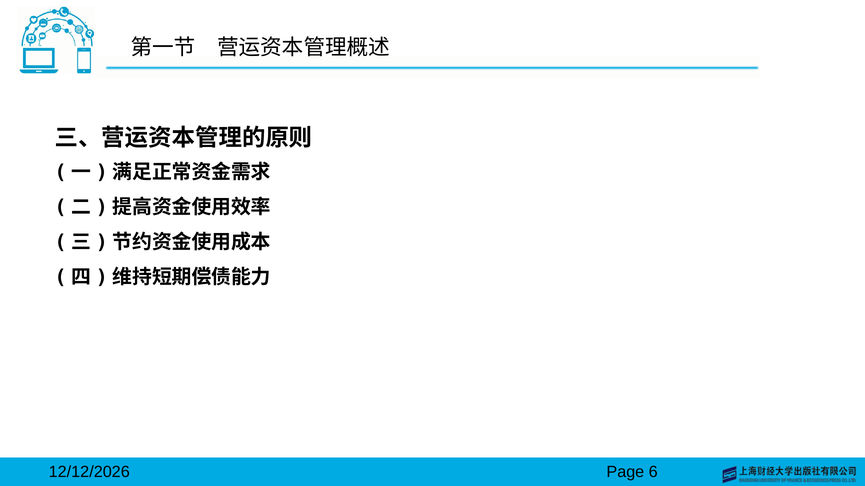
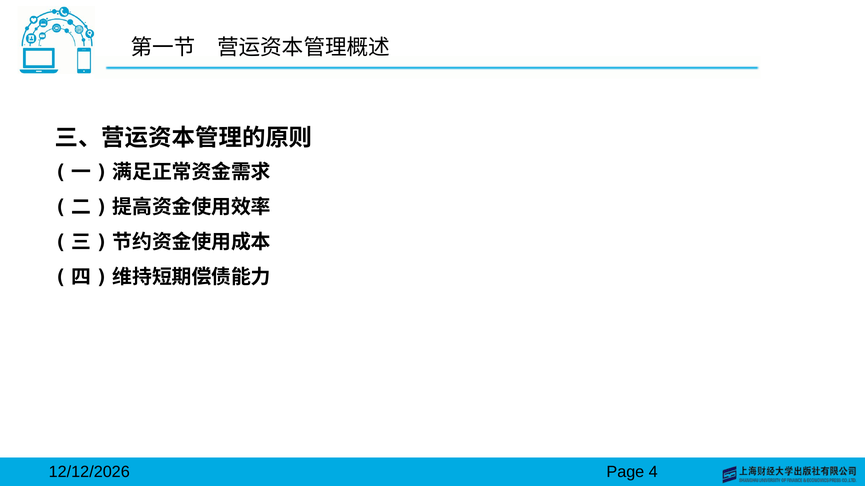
6: 6 -> 4 (653, 472)
